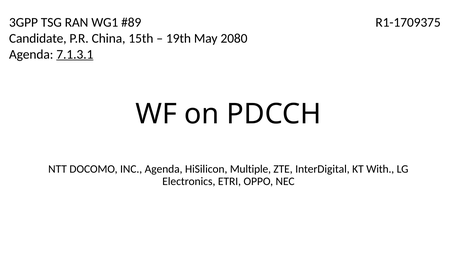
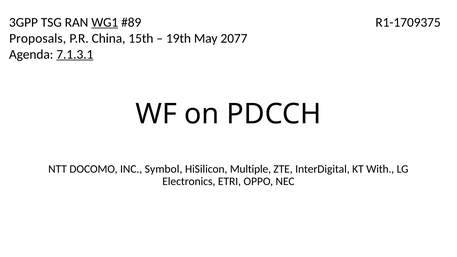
WG1 underline: none -> present (105, 22)
Candidate: Candidate -> Proposals (38, 38)
2080: 2080 -> 2077 (234, 38)
INC Agenda: Agenda -> Symbol (164, 169)
